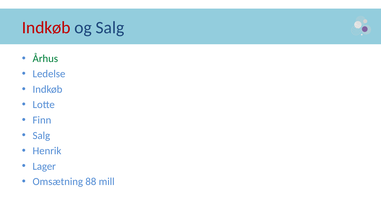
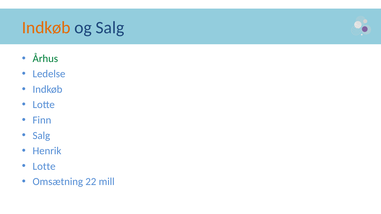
Indkøb colour: red -> orange (46, 28)
Lager: Lager -> Lotte (44, 167)
88: 88 -> 22 (91, 182)
